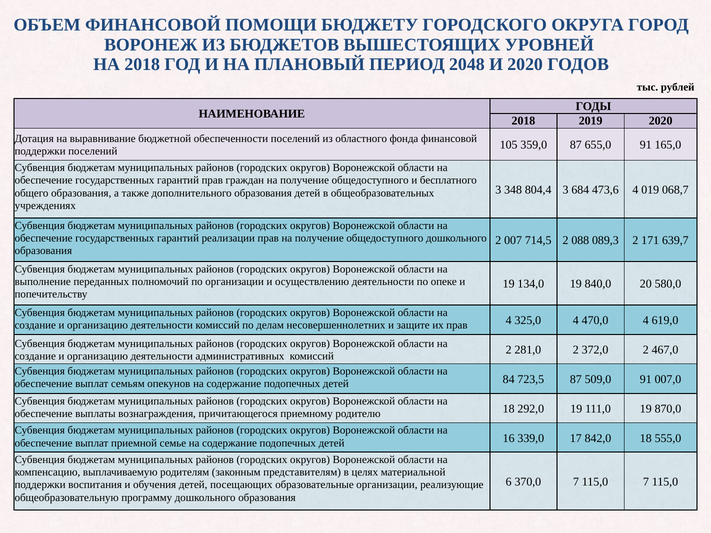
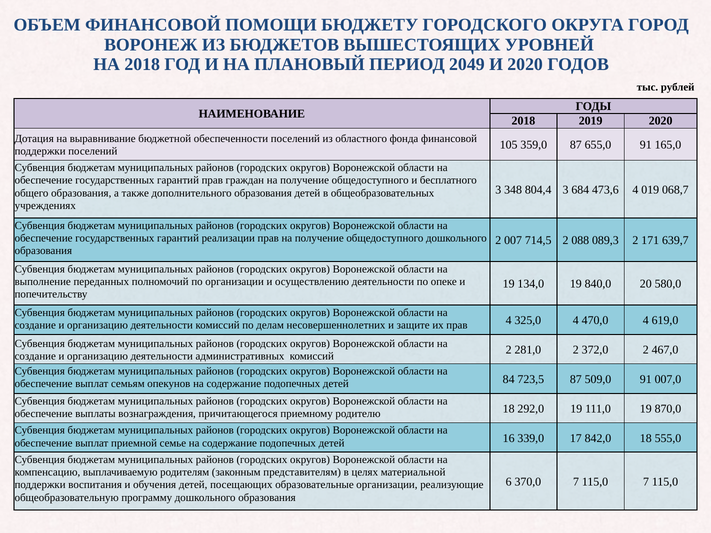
2048: 2048 -> 2049 (467, 64)
